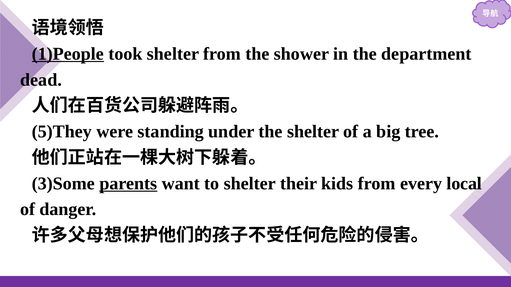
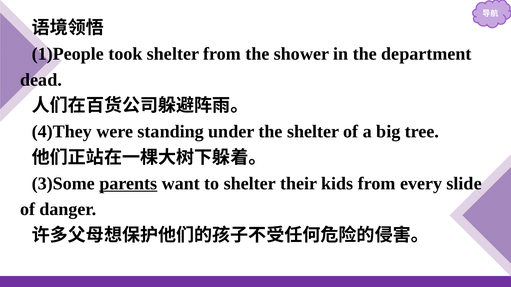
1)People underline: present -> none (68, 54)
5)They: 5)They -> 4)They (62, 132)
local: local -> slide (464, 184)
